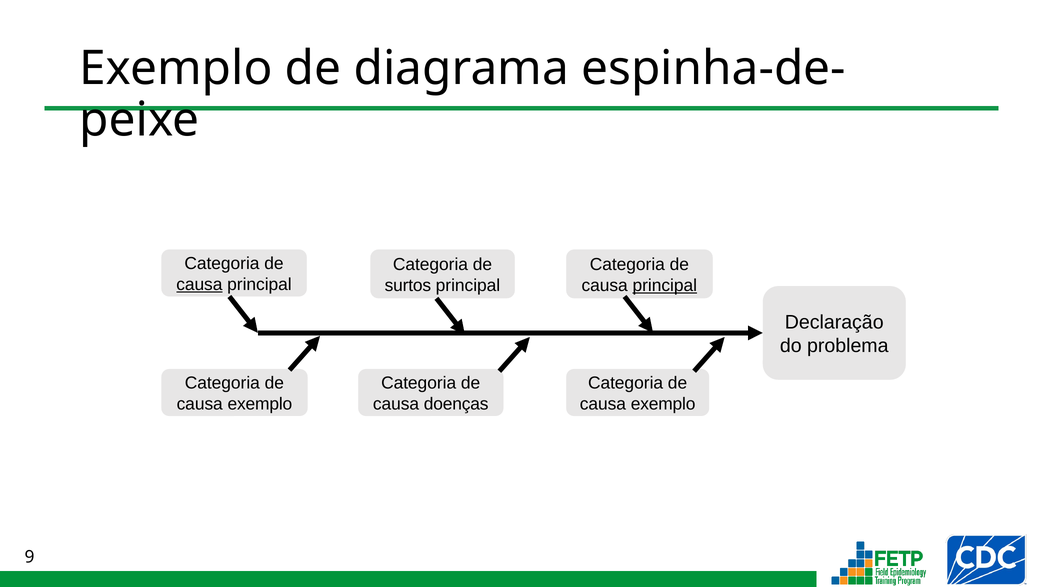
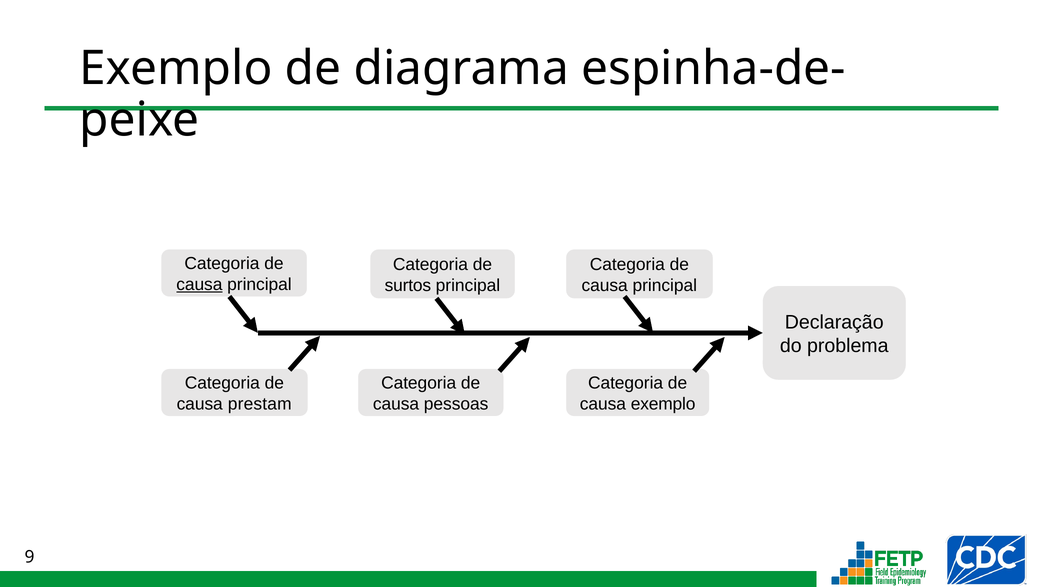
principal underline: present -> none (665, 285)
exemplo: exemplo -> prestam (260, 404)
doenças: doenças -> pessoas (456, 404)
